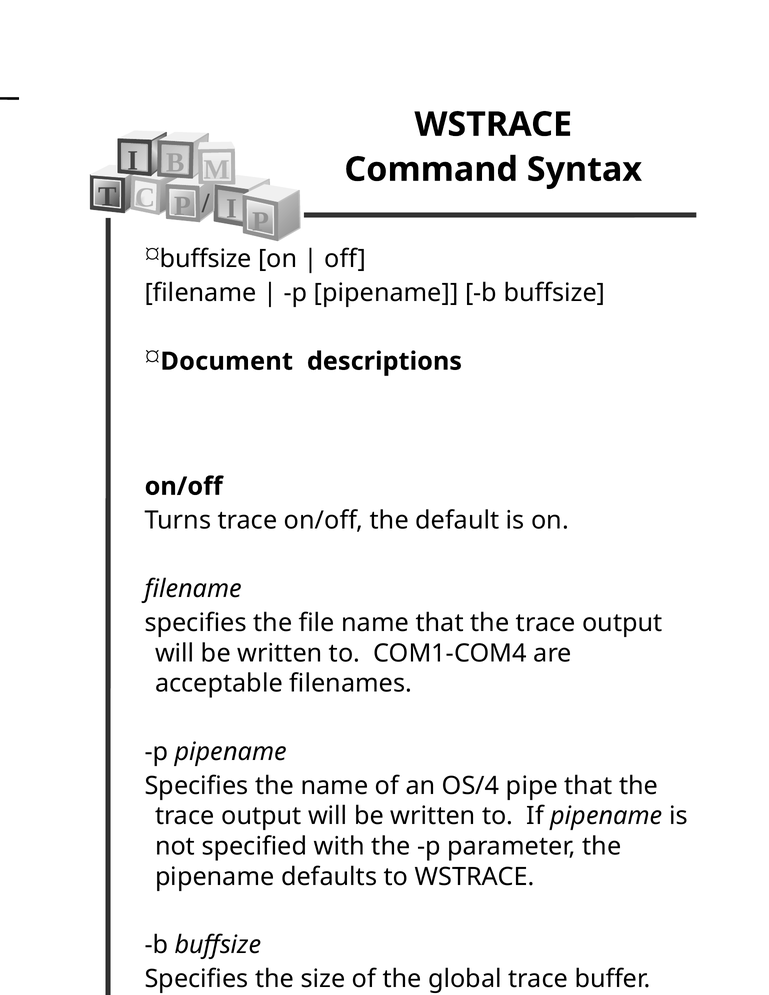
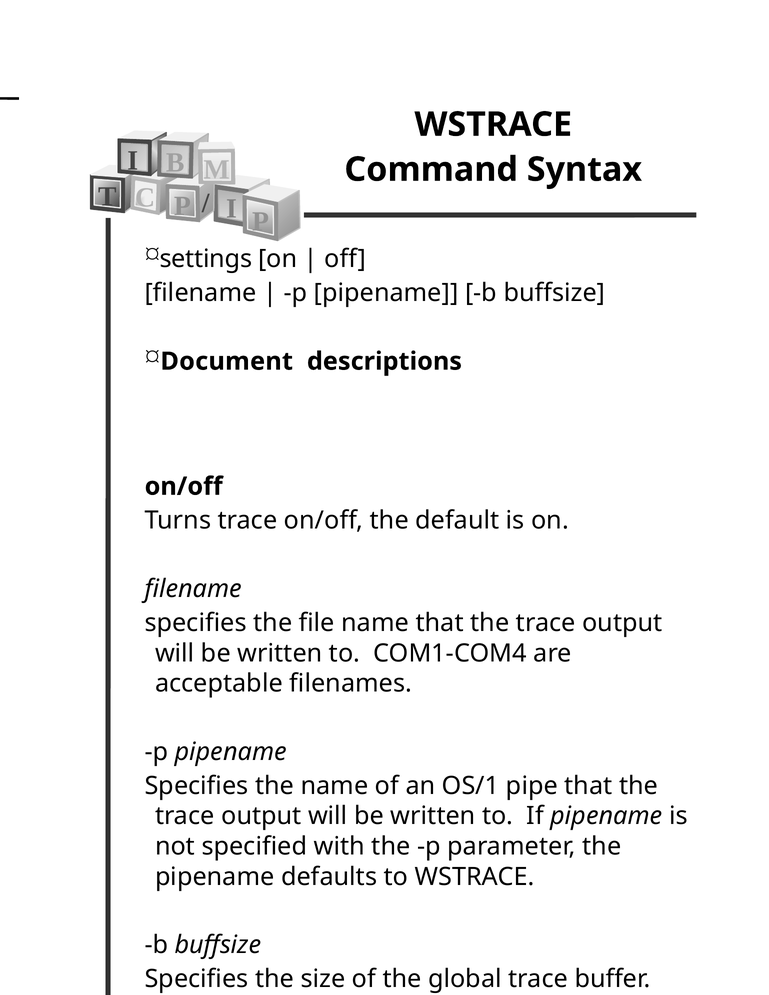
buffsize: buffsize -> settings (206, 259)
OS/4: OS/4 -> OS/1 (471, 785)
